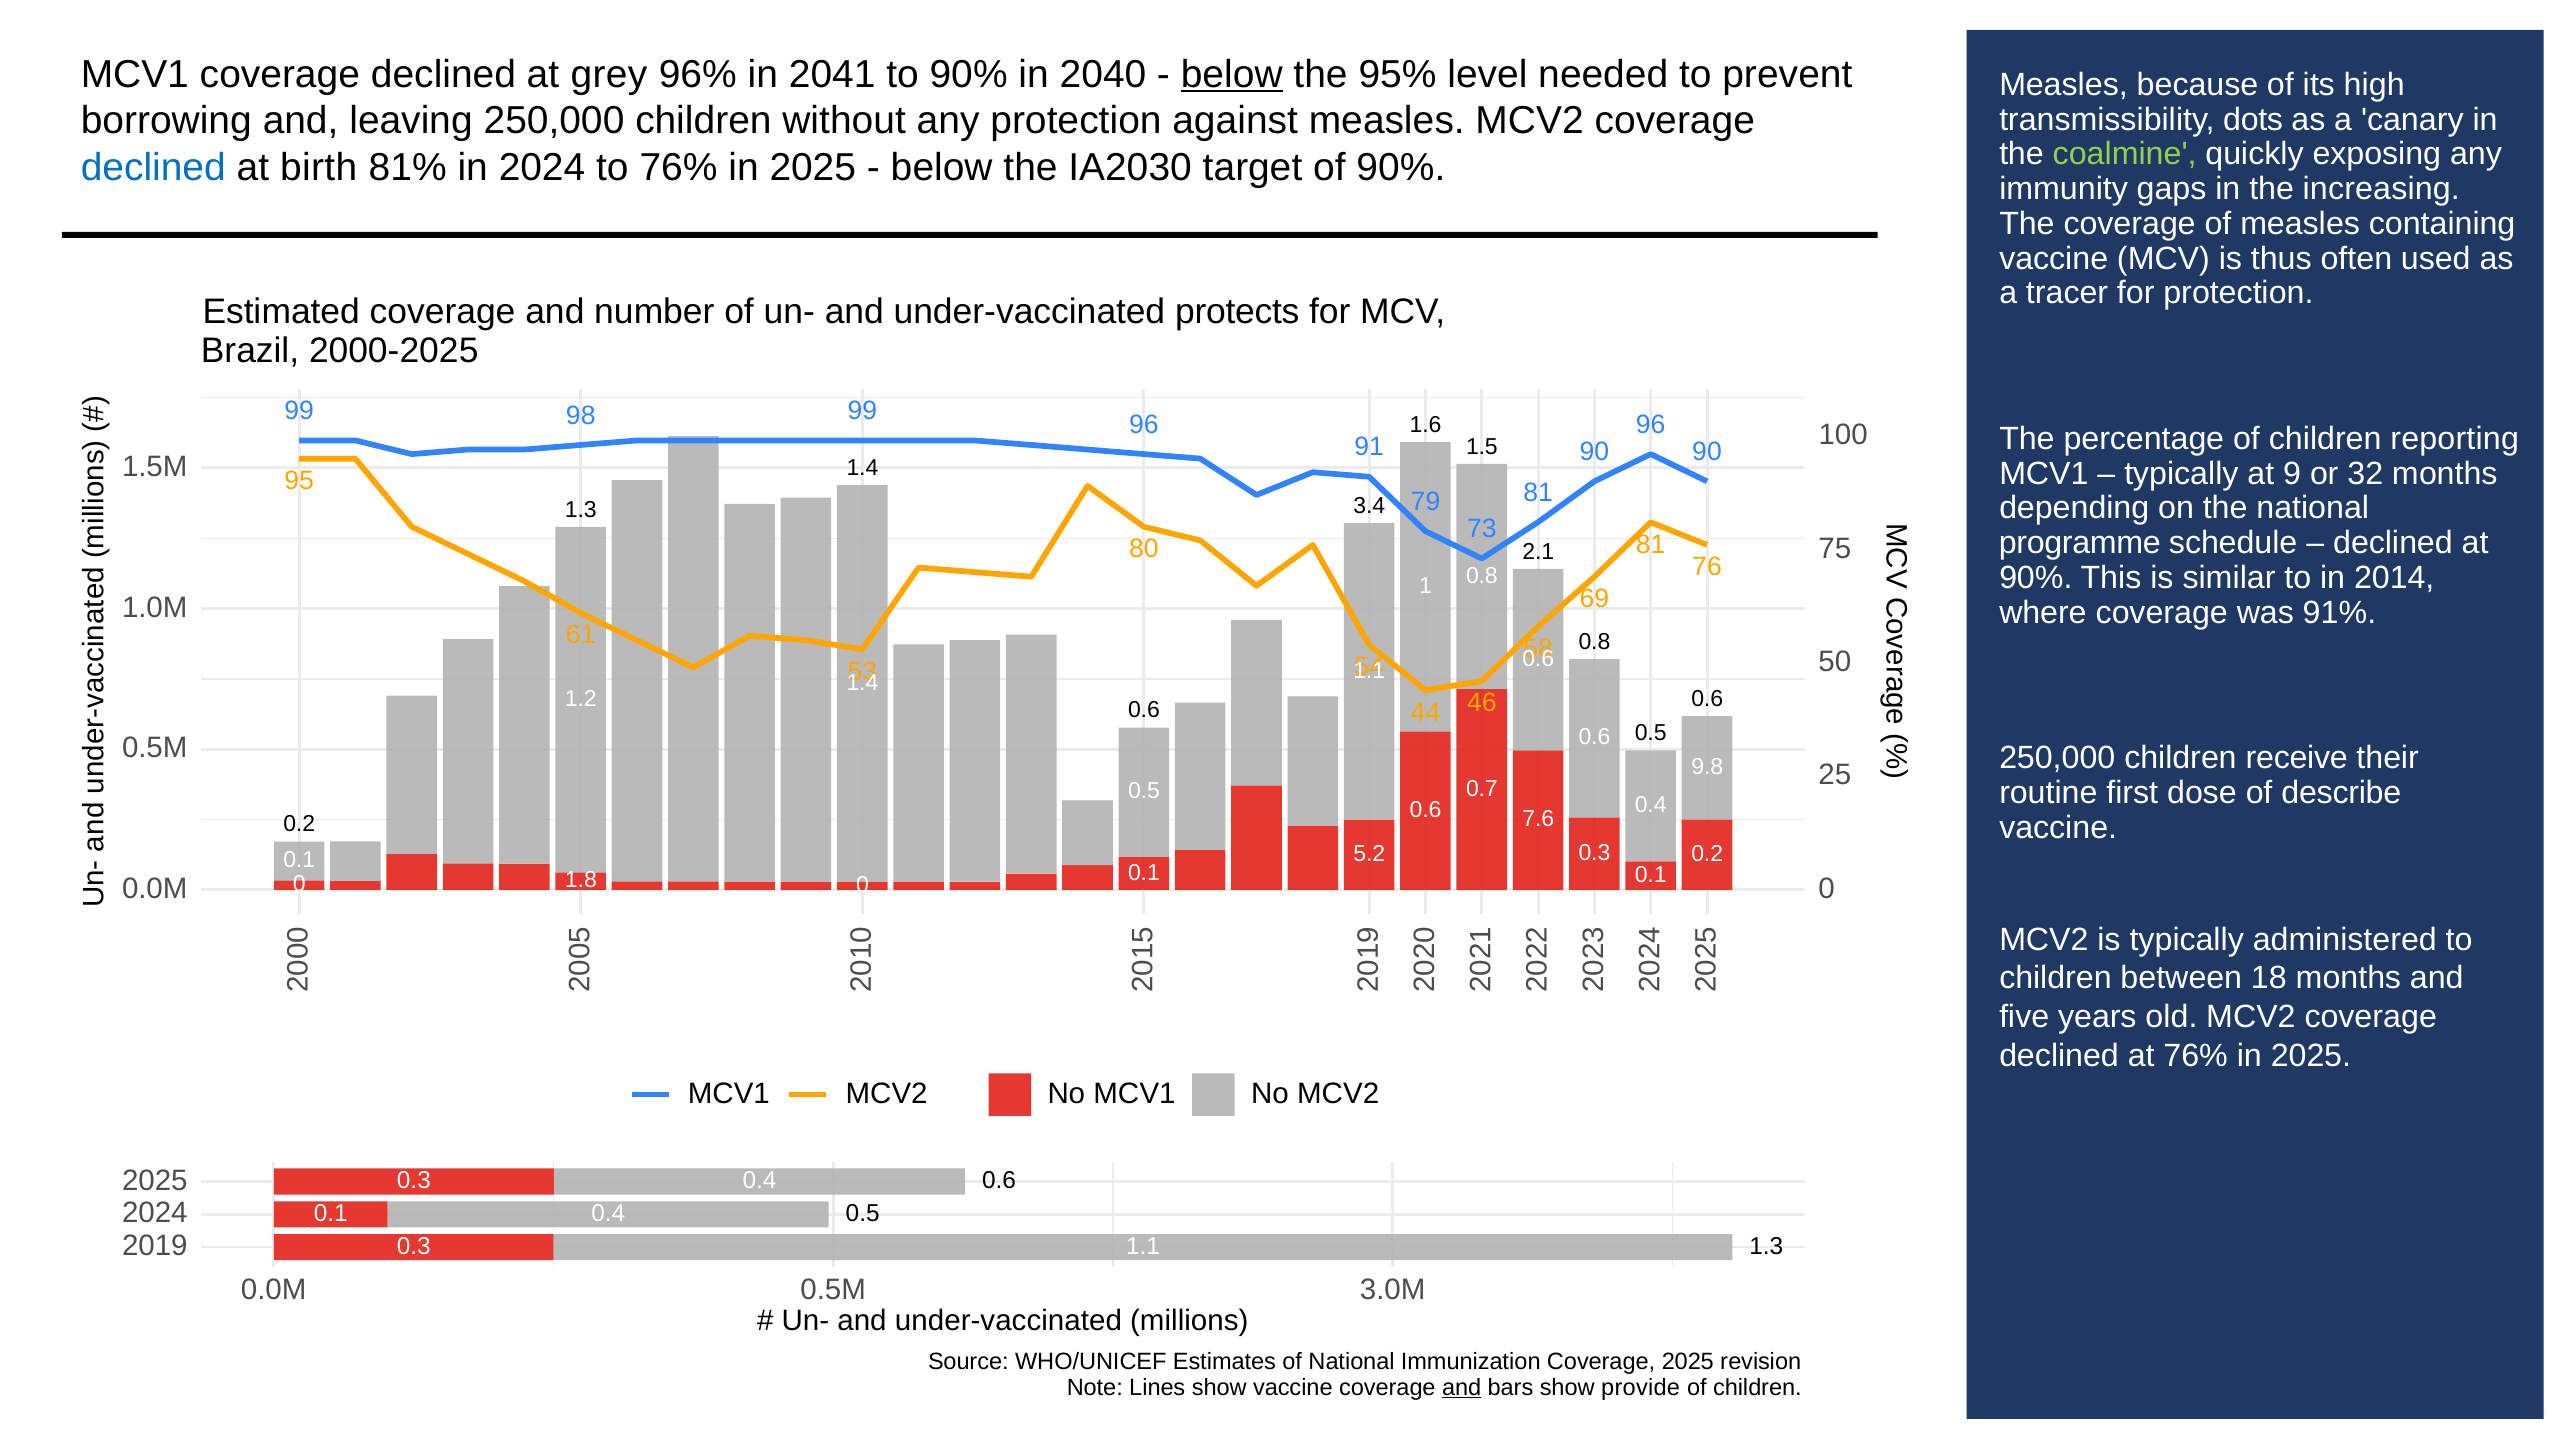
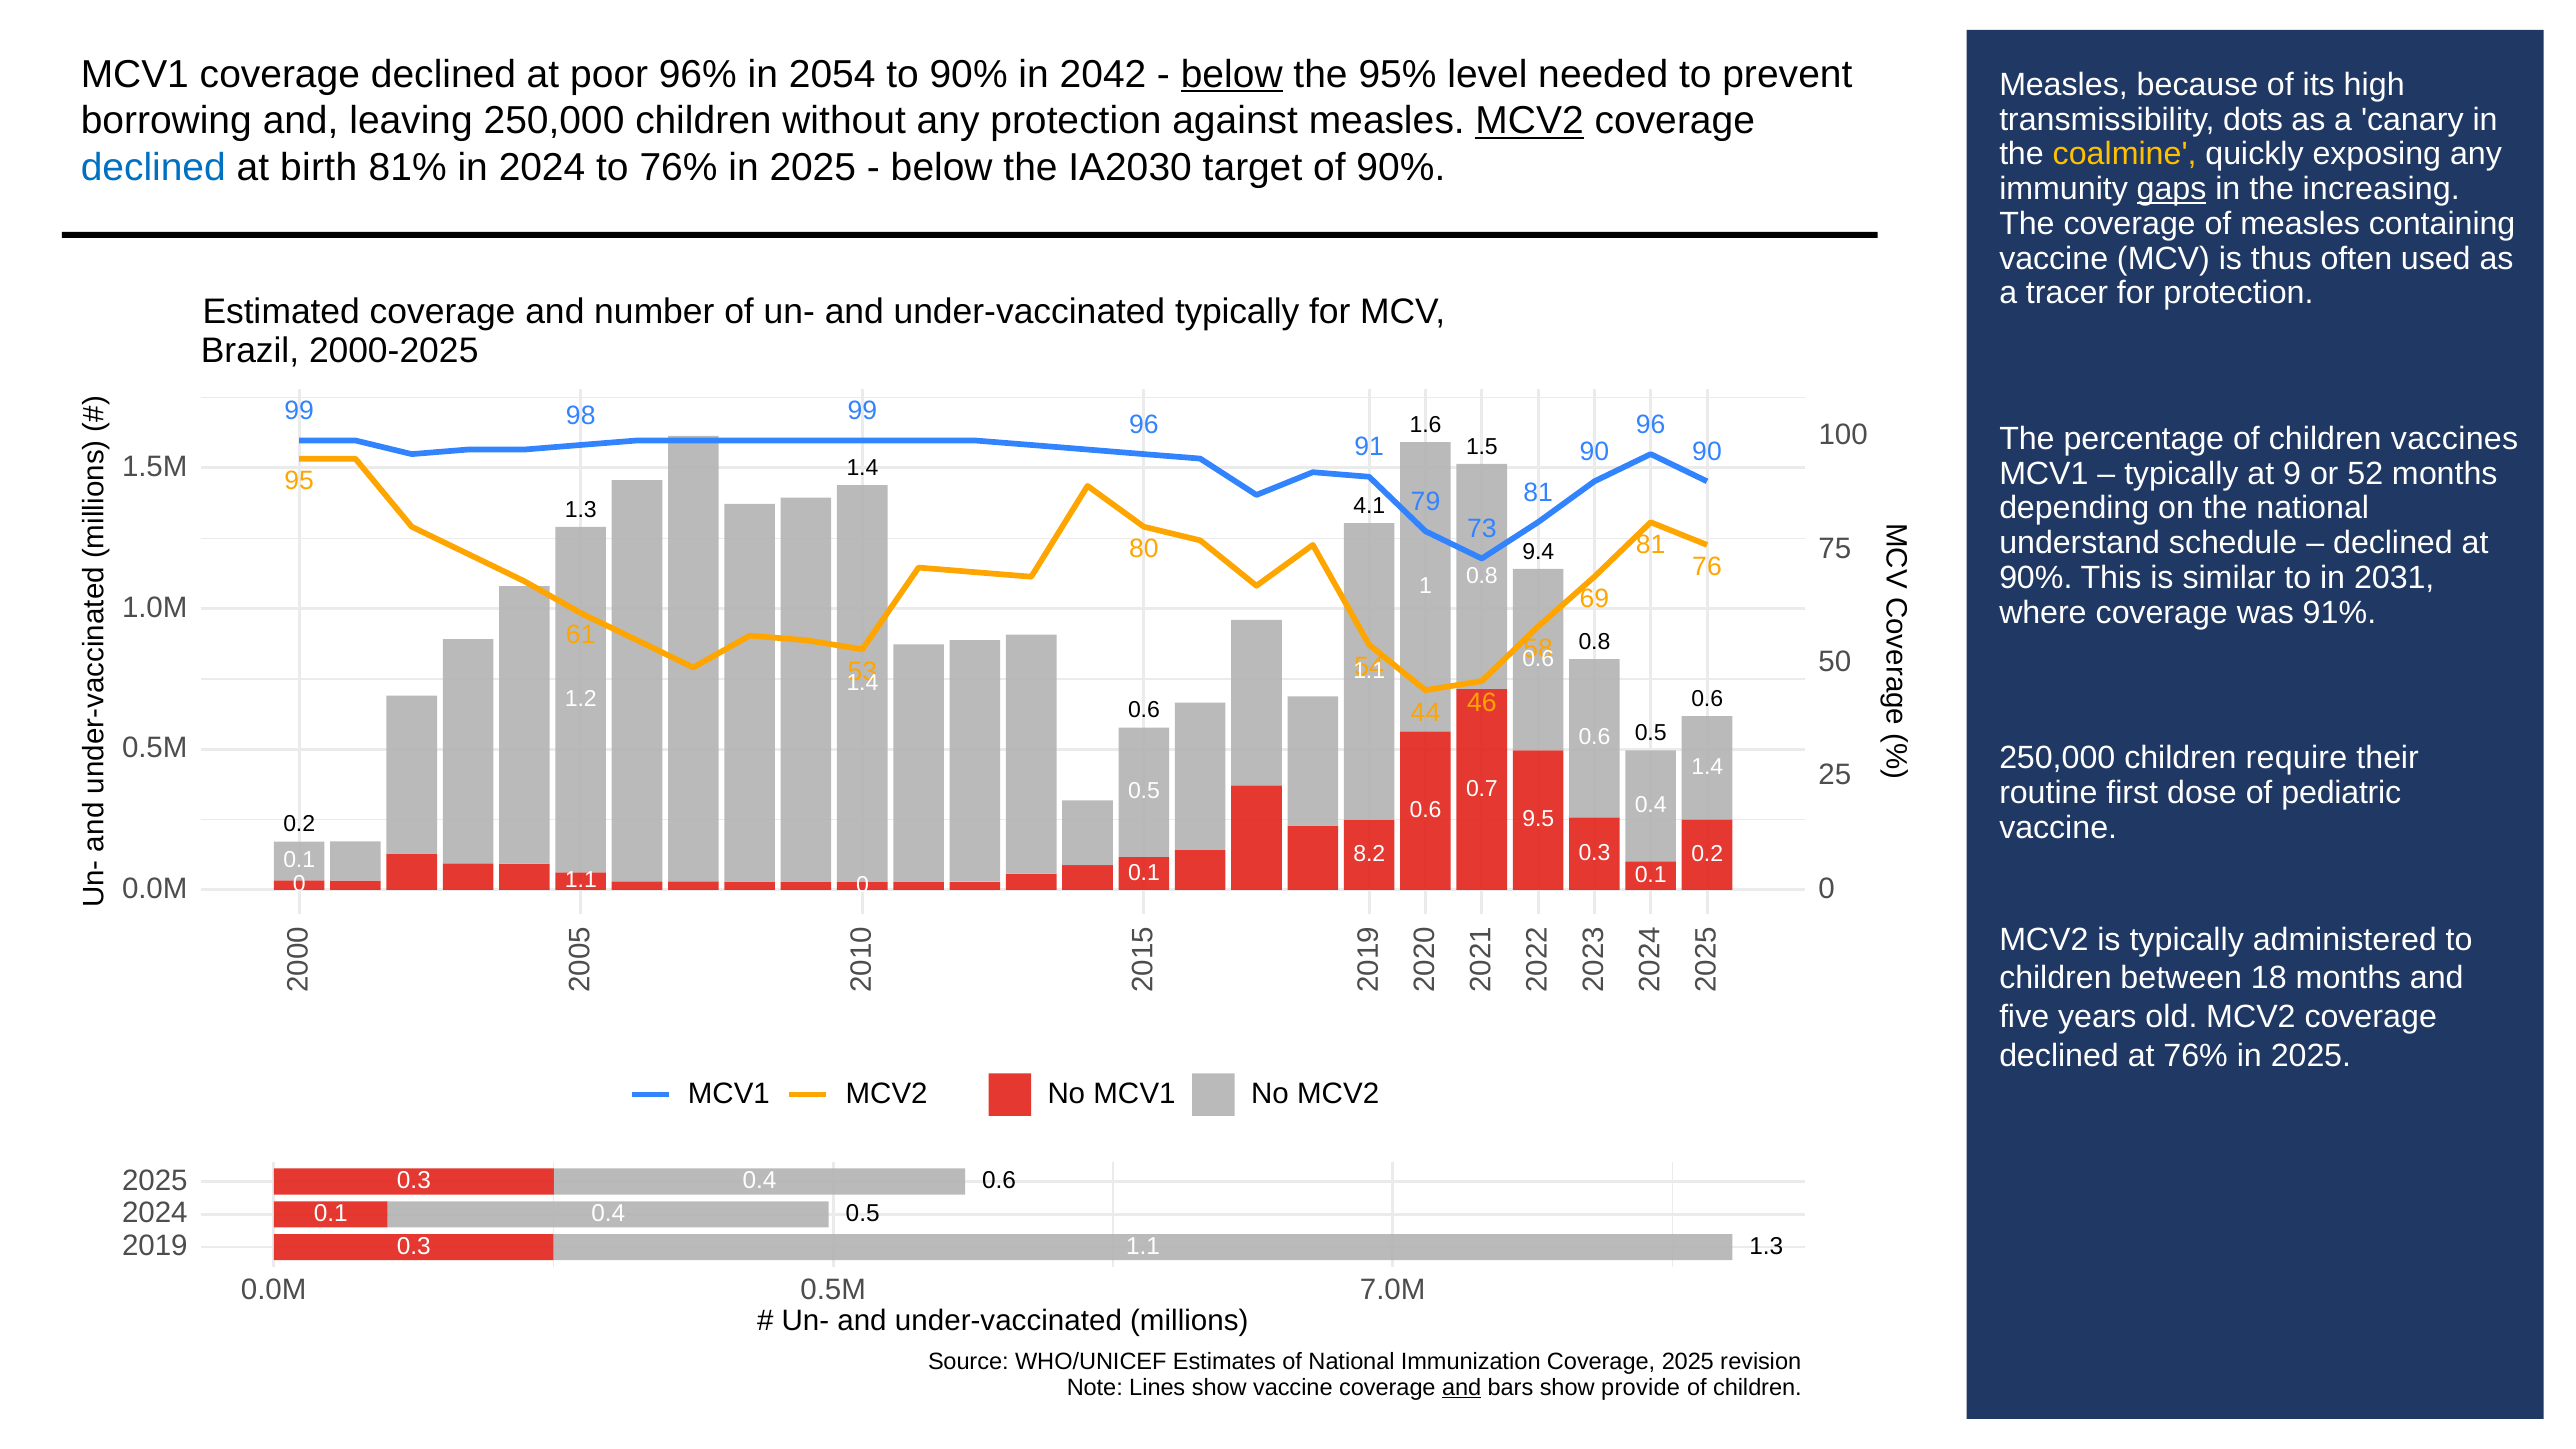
grey: grey -> poor (609, 74)
2041: 2041 -> 2054 (832, 74)
2040: 2040 -> 2042 (1103, 74)
MCV2 underline: none -> present (1530, 121)
coalmine colour: light green -> yellow (2125, 154)
gaps underline: none -> present (2172, 189)
under-vaccinated protects: protects -> typically (1237, 311)
reporting: reporting -> vaccines (2455, 439)
32: 32 -> 52 (2365, 474)
3.4: 3.4 -> 4.1 (1369, 506)
programme: programme -> understand (2080, 543)
2.1: 2.1 -> 9.4 (1538, 552)
2014: 2014 -> 2031 (2394, 578)
receive: receive -> require (2297, 758)
9.8: 9.8 -> 1.4 (1707, 767)
describe: describe -> pediatric (2341, 793)
7.6: 7.6 -> 9.5 (1538, 819)
5.2: 5.2 -> 8.2 (1369, 854)
0 1.8: 1.8 -> 1.1 (581, 880)
3.0M: 3.0M -> 7.0M (1393, 1289)
